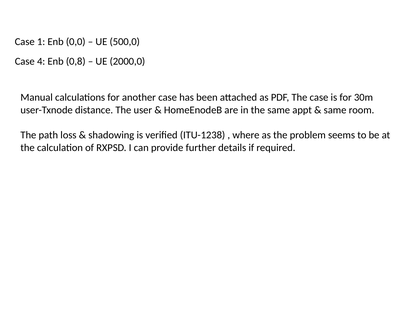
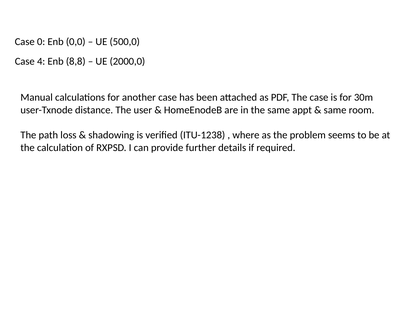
1: 1 -> 0 (41, 42)
0,8: 0,8 -> 8,8 (76, 61)
